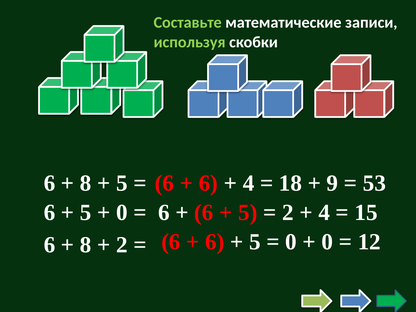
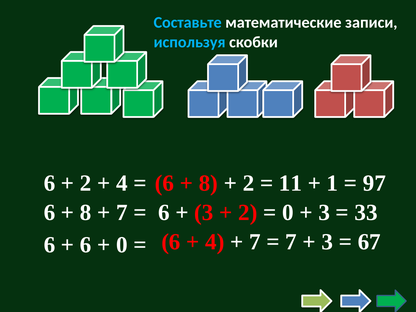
Составьте colour: light green -> light blue (188, 23)
используя colour: light green -> light blue (190, 42)
8: 8 -> 2 (86, 183)
5: 5 -> 4 (122, 183)
6: 6 -> 8 (208, 183)
4: 4 -> 2 (248, 183)
18: 18 -> 11 (290, 183)
9: 9 -> 1 (332, 183)
53: 53 -> 97 (374, 183)
5: 5 -> 8 (86, 213)
0: 0 -> 7 (122, 213)
6: 6 -> 3 (204, 213)
5: 5 -> 2 (248, 213)
2: 2 -> 0 (288, 213)
4: 4 -> 3 (324, 213)
15: 15 -> 33 (366, 213)
6: 6 -> 4 (215, 242)
5: 5 -> 7 (255, 242)
0: 0 -> 7 (291, 242)
0: 0 -> 3 (327, 242)
12: 12 -> 67 (369, 242)
8: 8 -> 6 (86, 245)
2: 2 -> 0 (122, 245)
